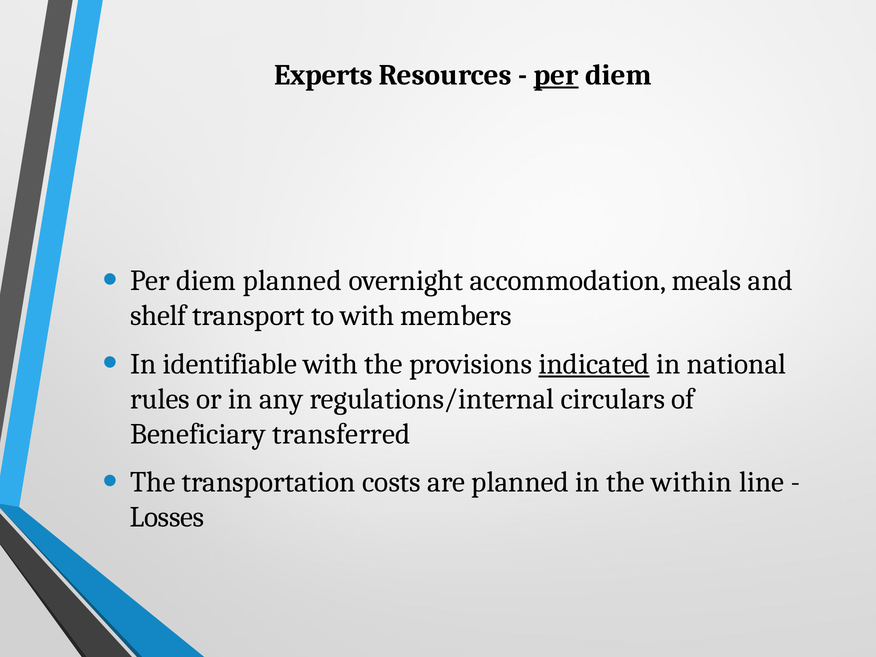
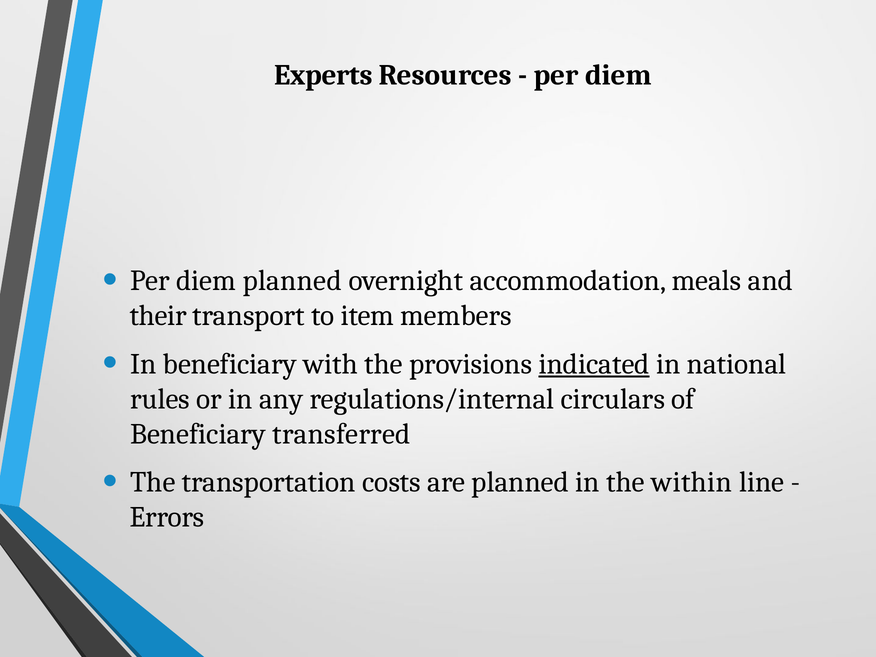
per underline: present -> none (556, 75)
shelf: shelf -> their (158, 316)
to with: with -> item (367, 316)
In identifiable: identifiable -> beneficiary (230, 364)
Losses: Losses -> Errors (167, 517)
